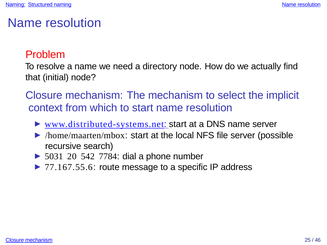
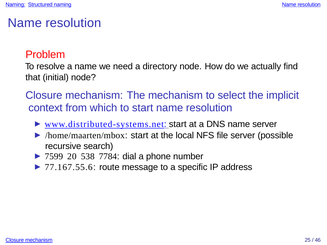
5031: 5031 -> 7599 (54, 157)
542: 542 -> 538 (88, 157)
